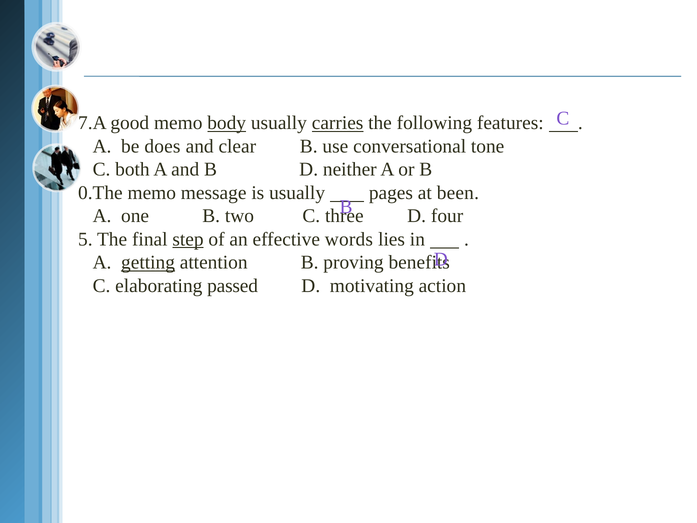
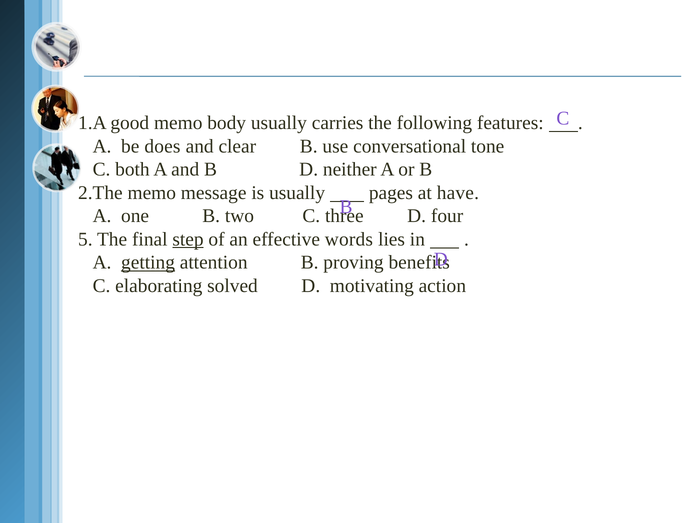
7.A: 7.A -> 1.A (92, 123)
body underline: present -> none (227, 123)
carries underline: present -> none (338, 123)
0.The: 0.The -> 2.The (100, 193)
been: been -> have (458, 193)
passed: passed -> solved (232, 286)
